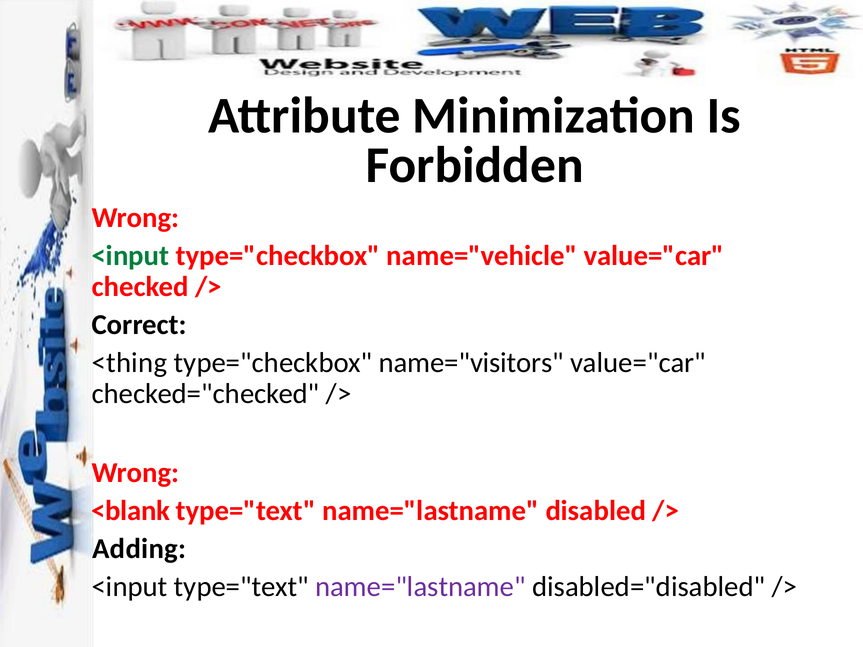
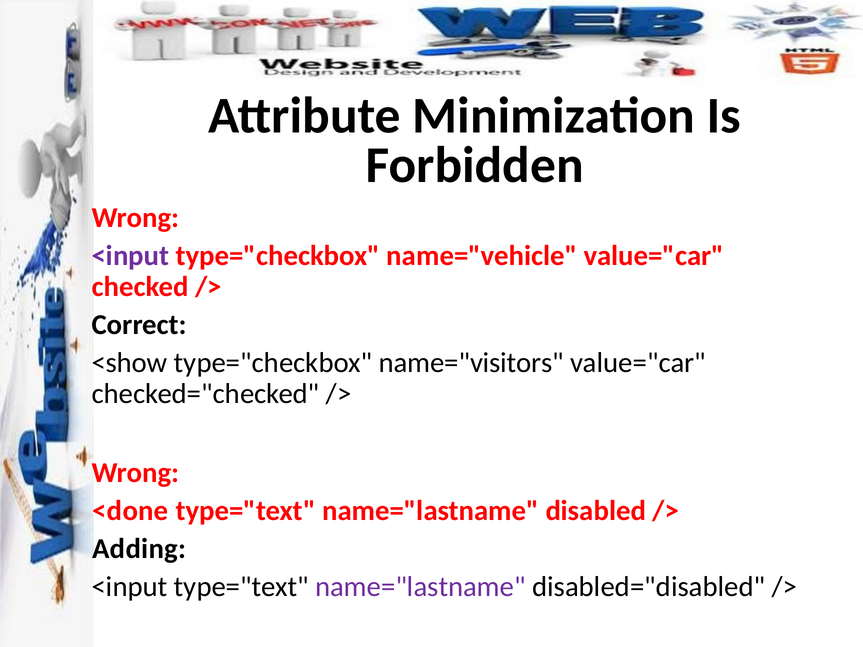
<input colour: green -> purple (130, 256)
<thing: <thing -> <show (130, 363)
<blank: <blank -> <done (130, 511)
